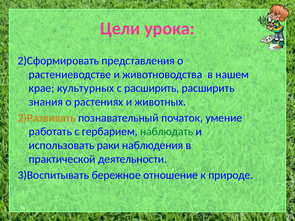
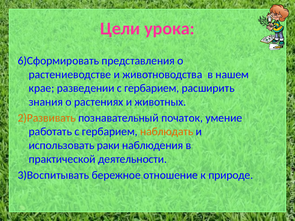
2)Сформировать: 2)Сформировать -> 6)Сформировать (58, 61)
культурных: культурных -> разведении (86, 88)
расширить: расширить -> гербарием (152, 88)
наблюдать colour: green -> orange (167, 132)
